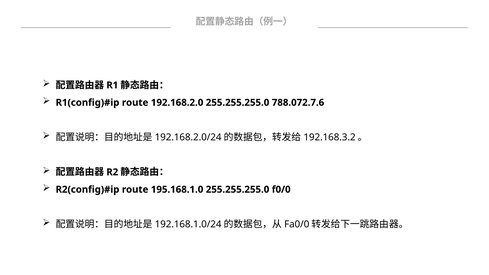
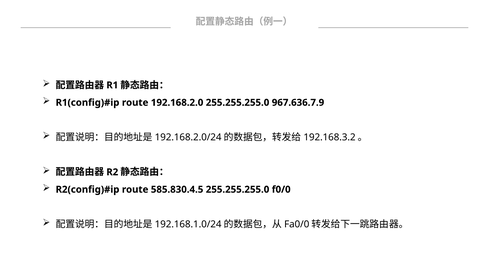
788.072.7.6: 788.072.7.6 -> 967.636.7.9 (298, 103)
195.168.1.0: 195.168.1.0 -> 585.830.4.5 (177, 190)
